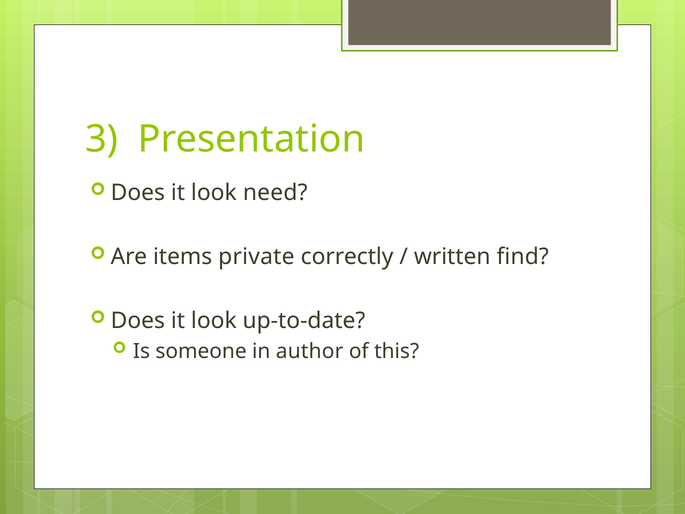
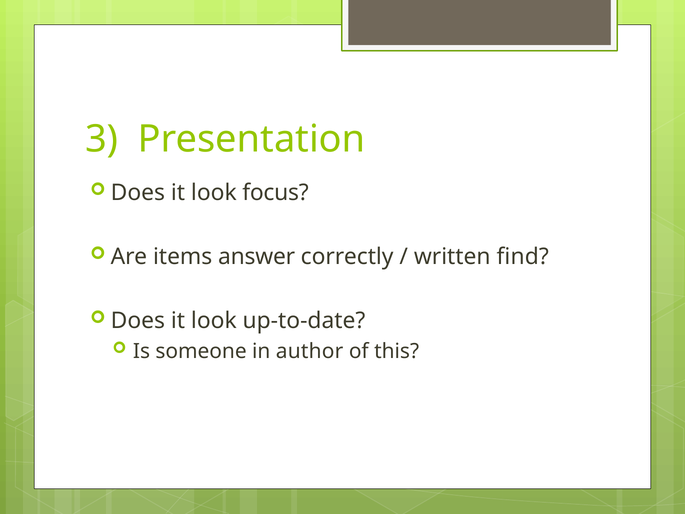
need: need -> focus (275, 193)
private: private -> answer (257, 257)
